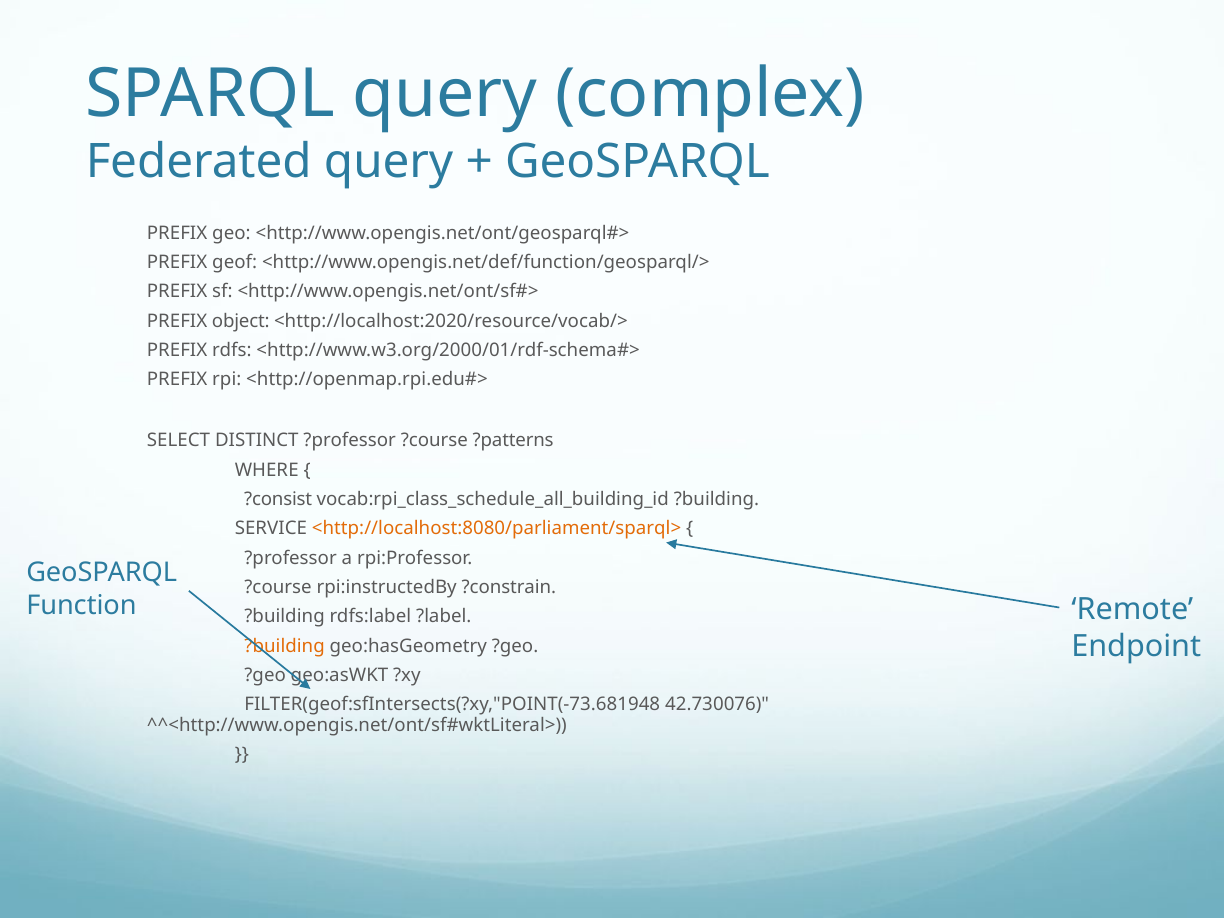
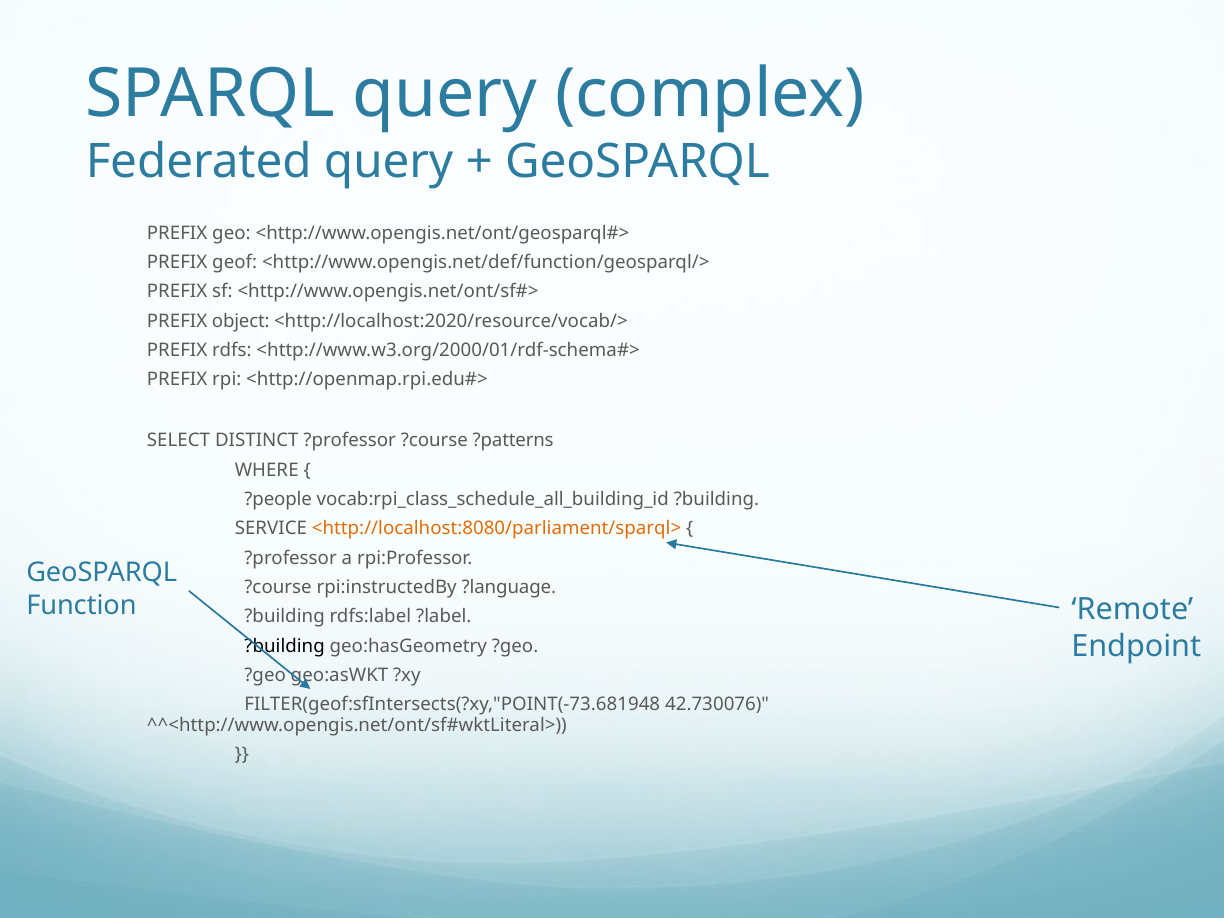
?consist: ?consist -> ?people (278, 499)
?constrain: ?constrain -> ?language (509, 587)
?building colour: orange -> black (285, 646)
